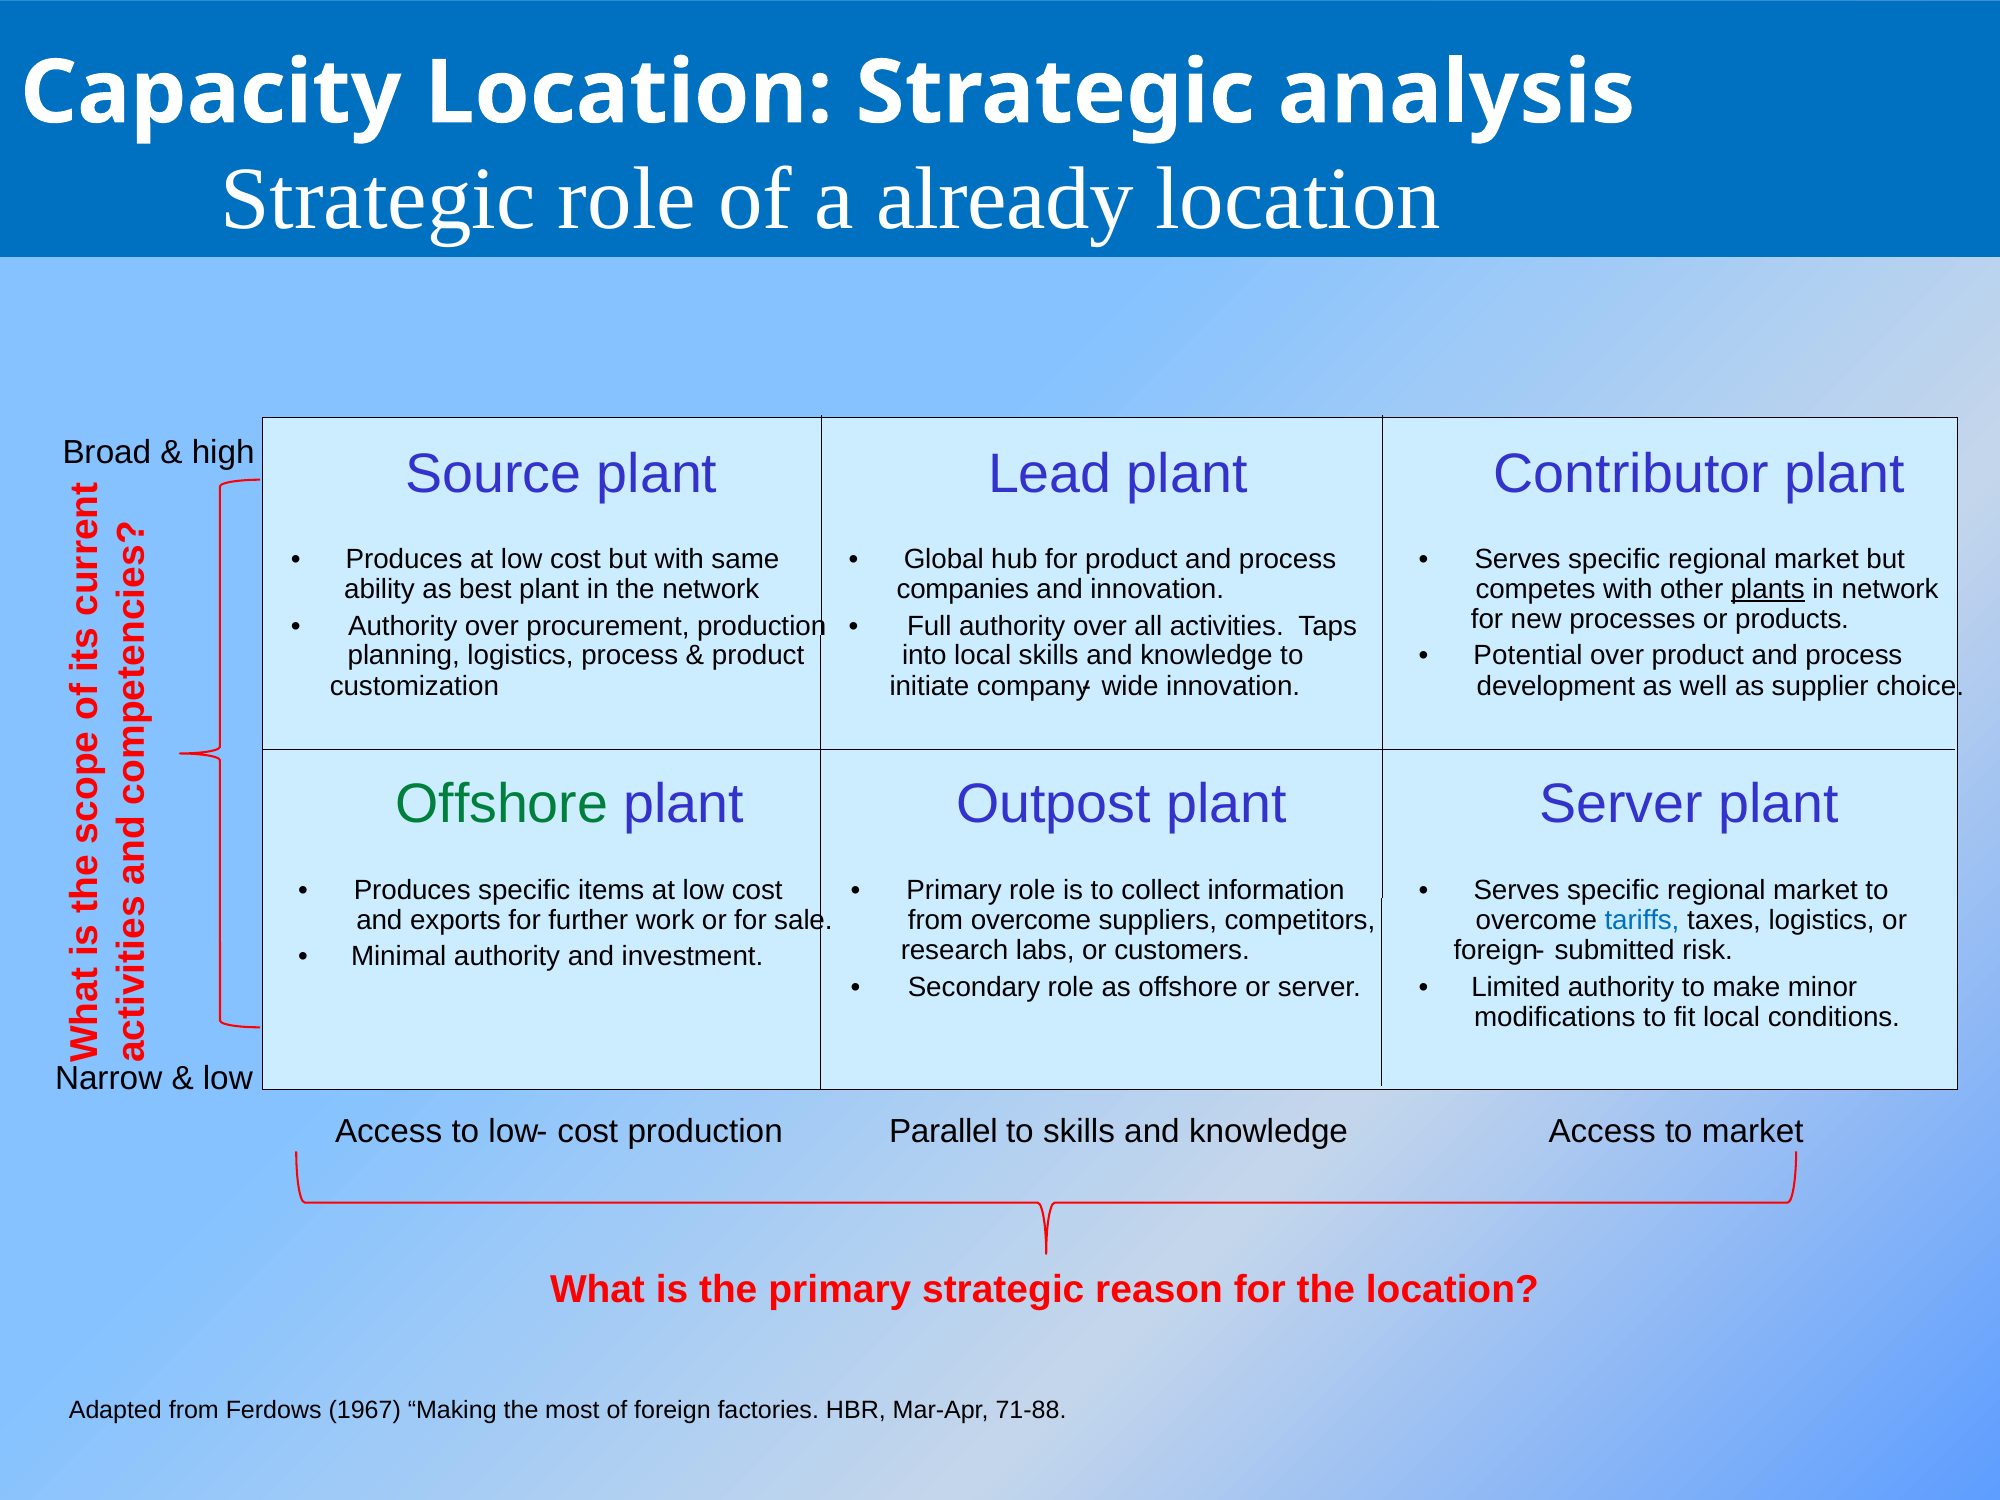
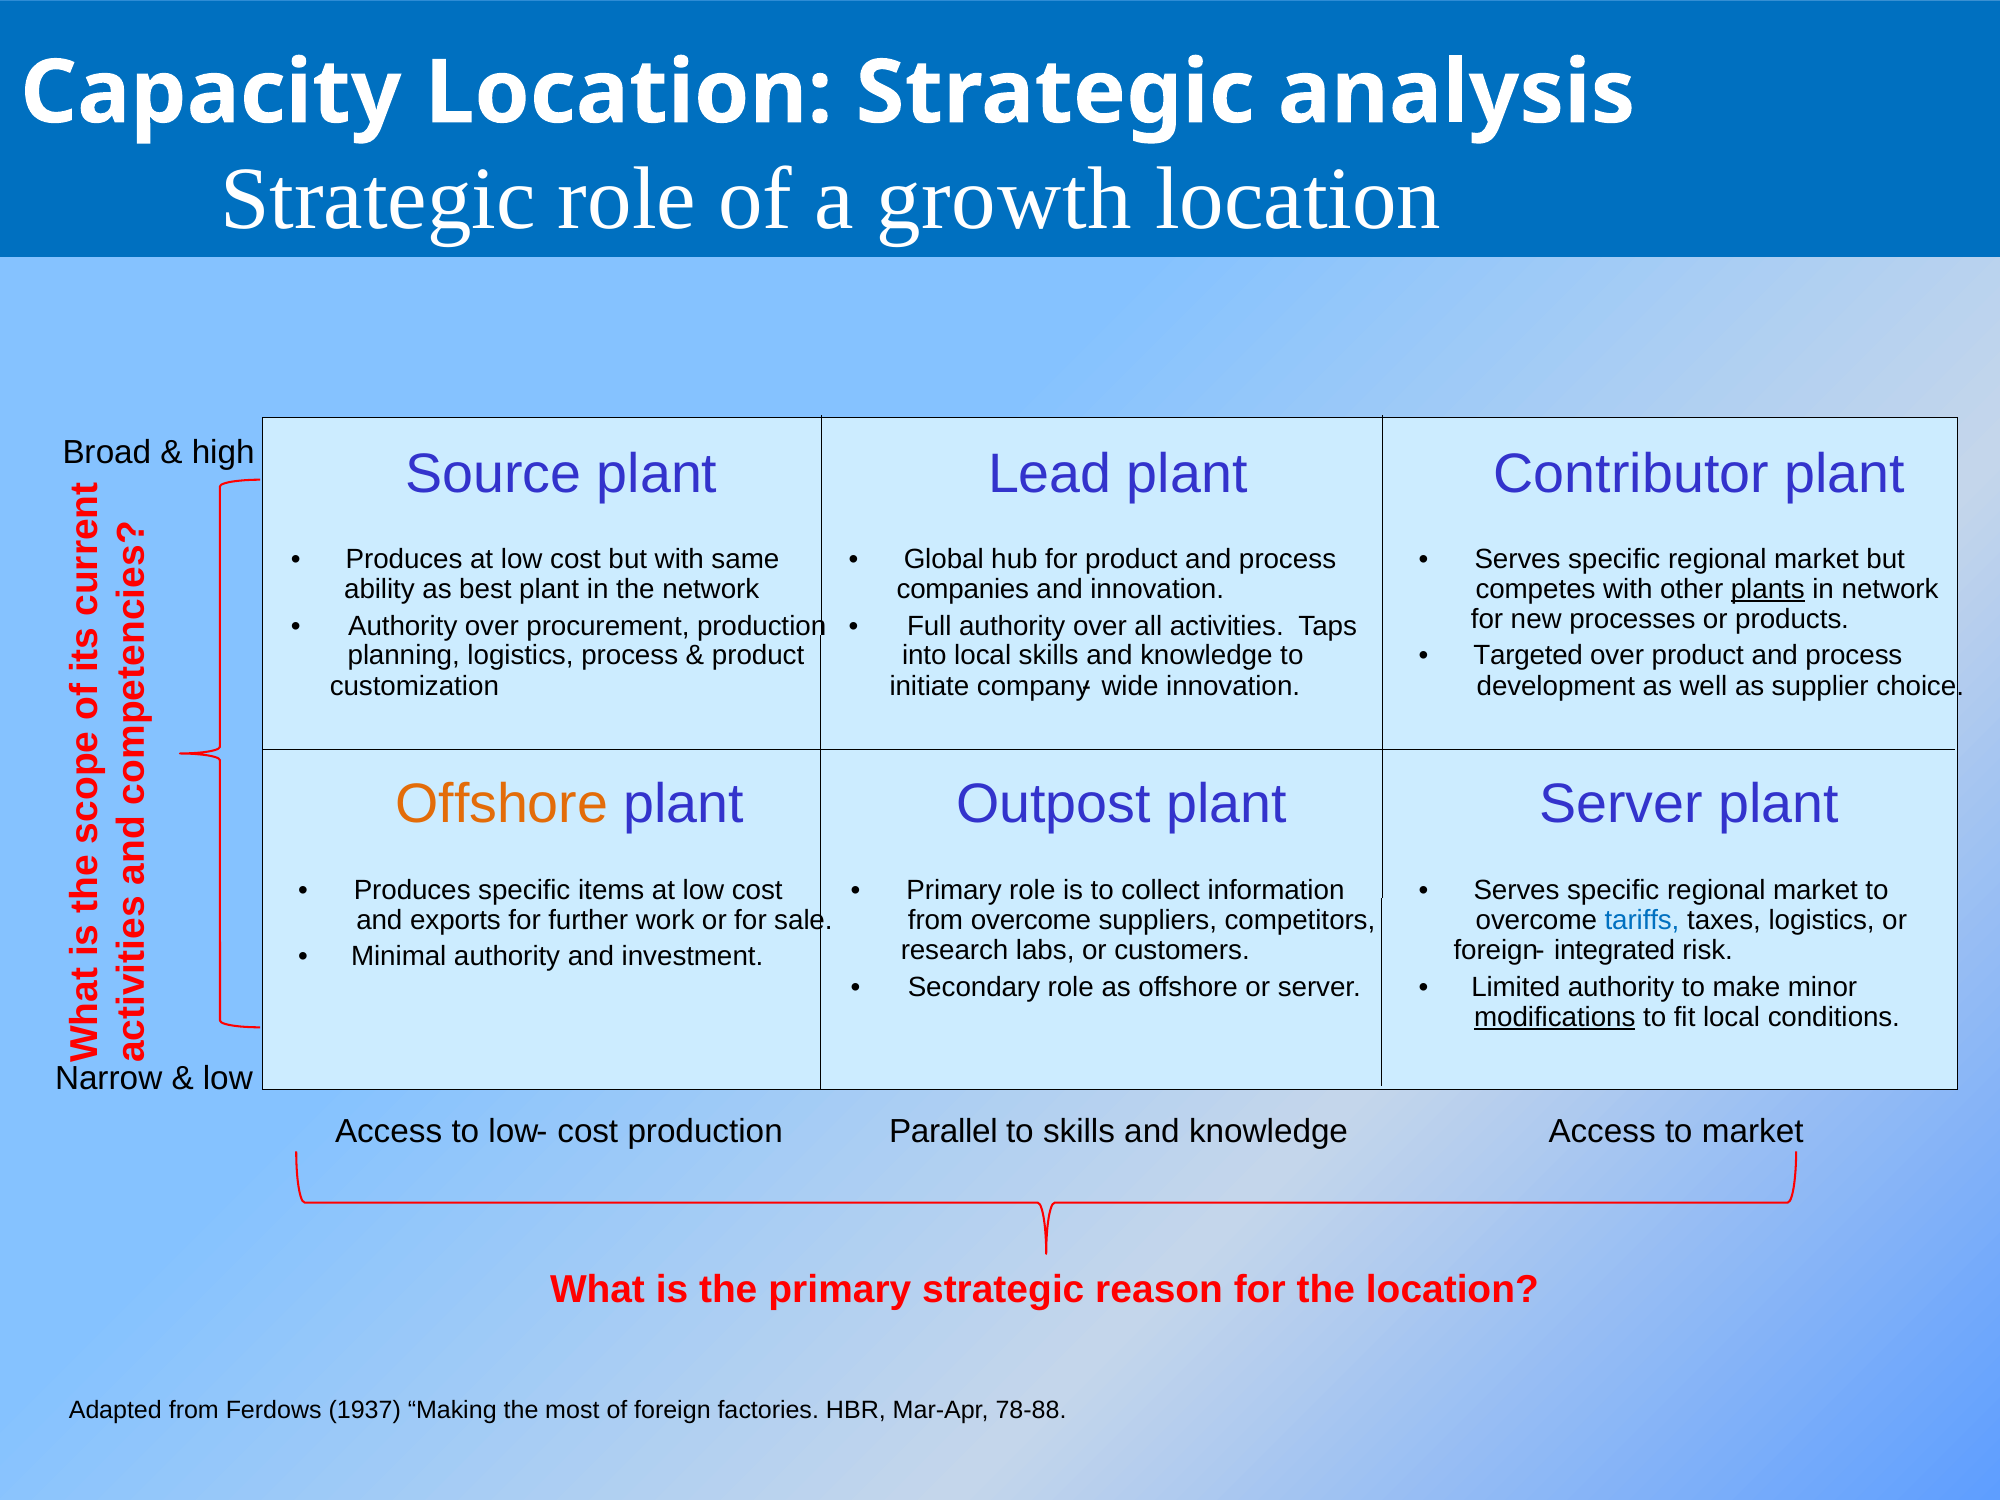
already: already -> growth (1004, 200)
Potential: Potential -> Targeted (1528, 656)
Offshore colour: green -> orange (502, 805)
submitted: submitted -> integrated (1615, 950)
modifications underline: none -> present (1555, 1017)
1967: 1967 -> 1937 (365, 1411)
71-88: 71-88 -> 78-88 (1031, 1411)
